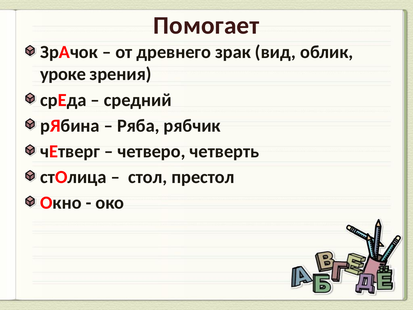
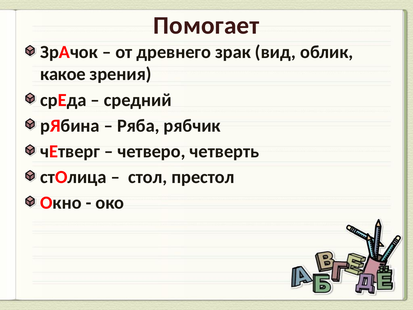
уроке: уроке -> какое (63, 74)
